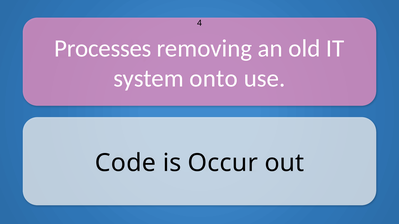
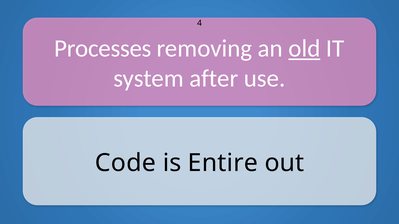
old underline: none -> present (304, 49)
onto: onto -> after (214, 78)
Occur: Occur -> Entire (223, 163)
